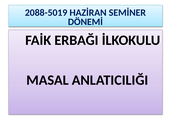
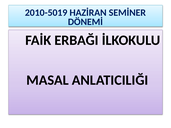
2088-5019: 2088-5019 -> 2010-5019 (46, 13)
